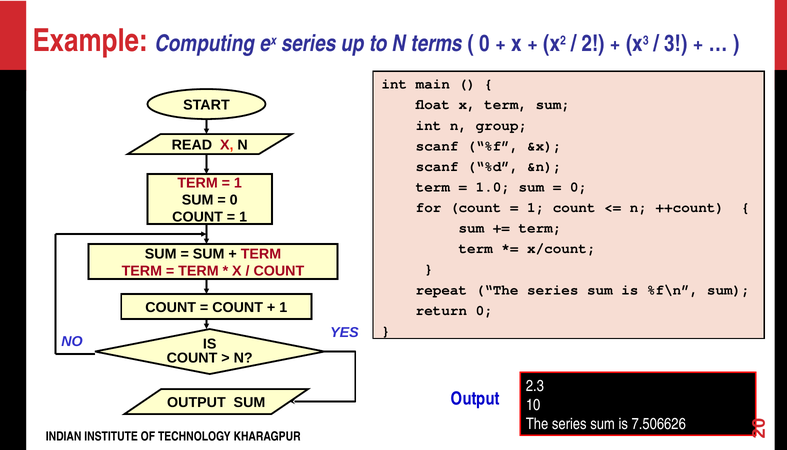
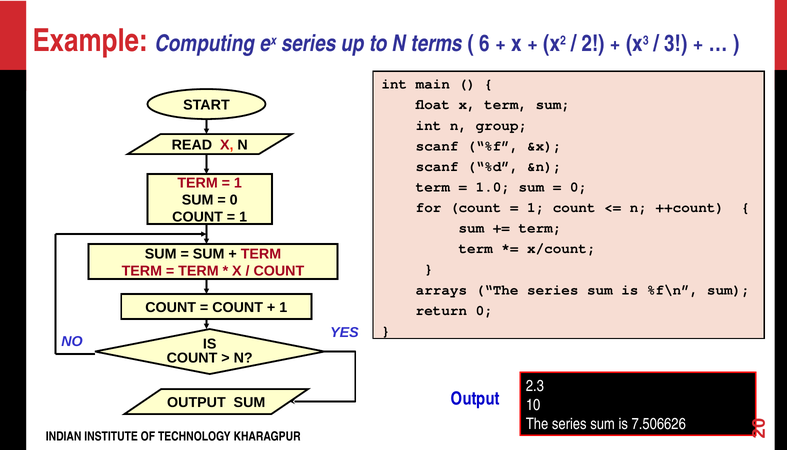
0: 0 -> 6 (485, 44)
repeat: repeat -> arrays (441, 290)
